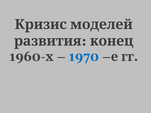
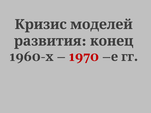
1970 colour: blue -> red (84, 57)
